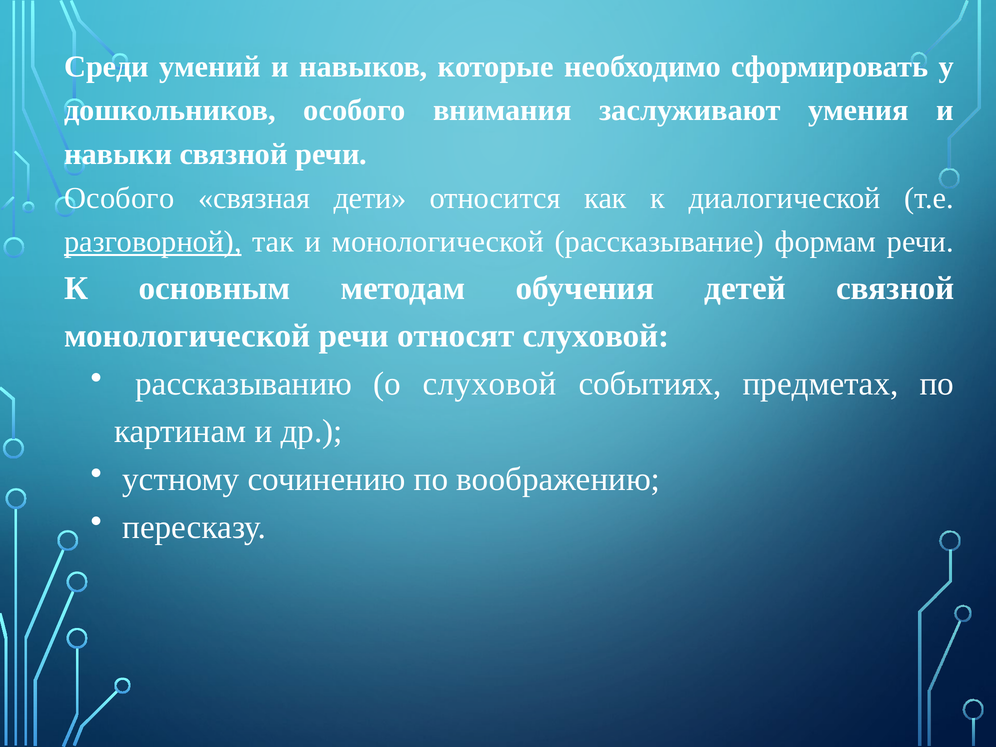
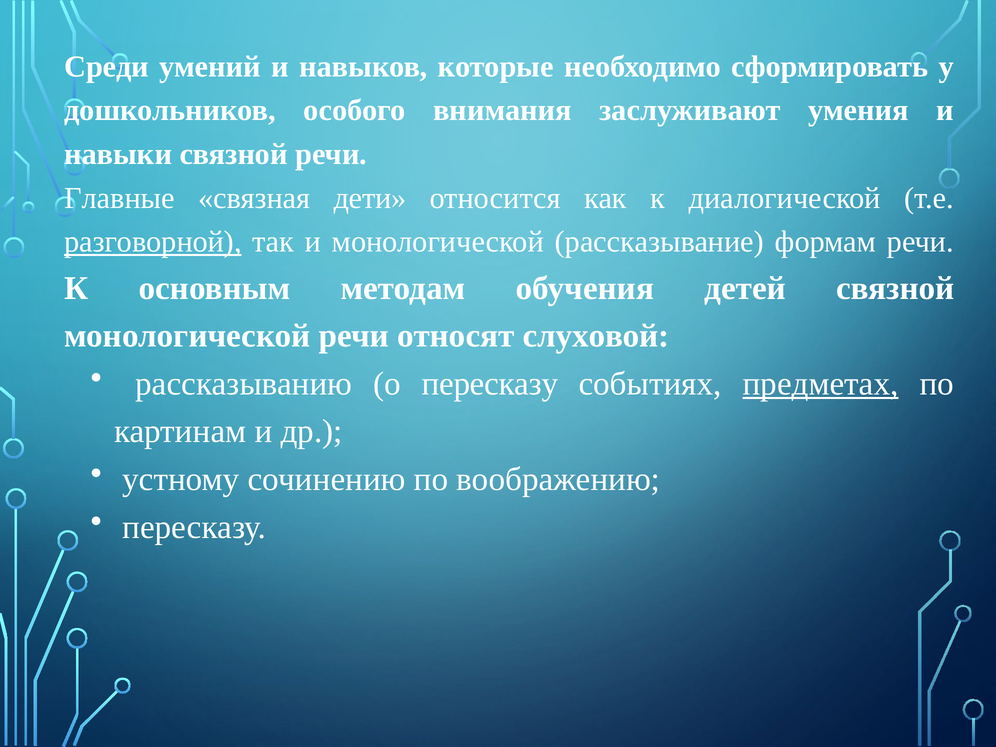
Особого: Особого -> Главные (119, 198)
о слуховой: слуховой -> пересказу (490, 384)
предметах underline: none -> present (821, 384)
